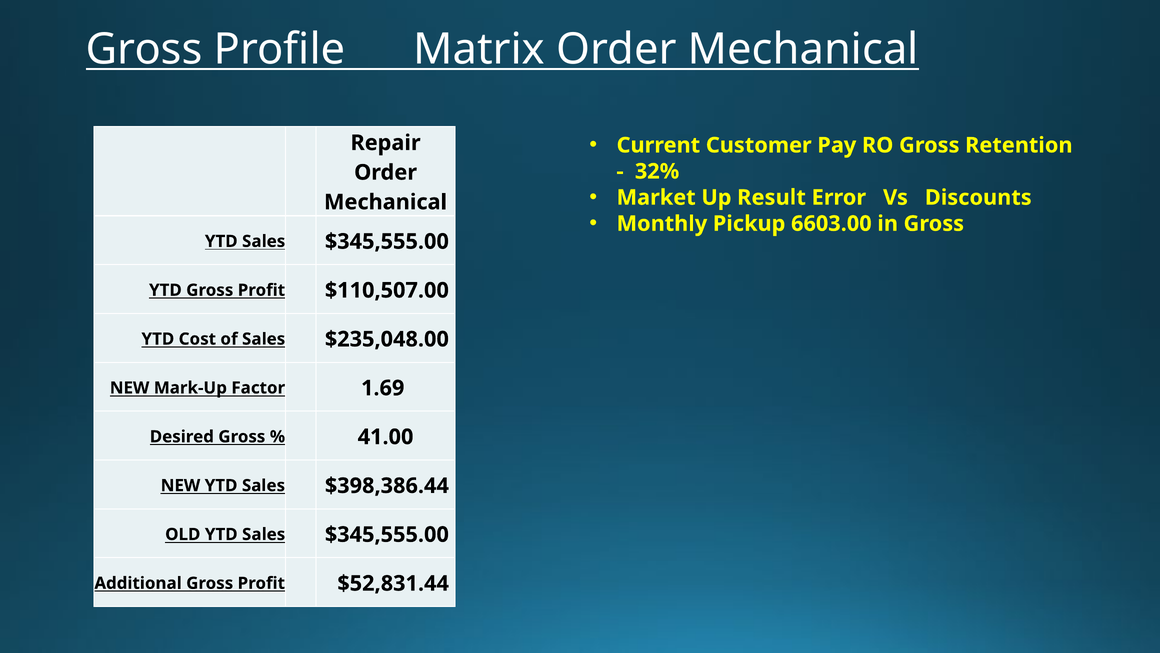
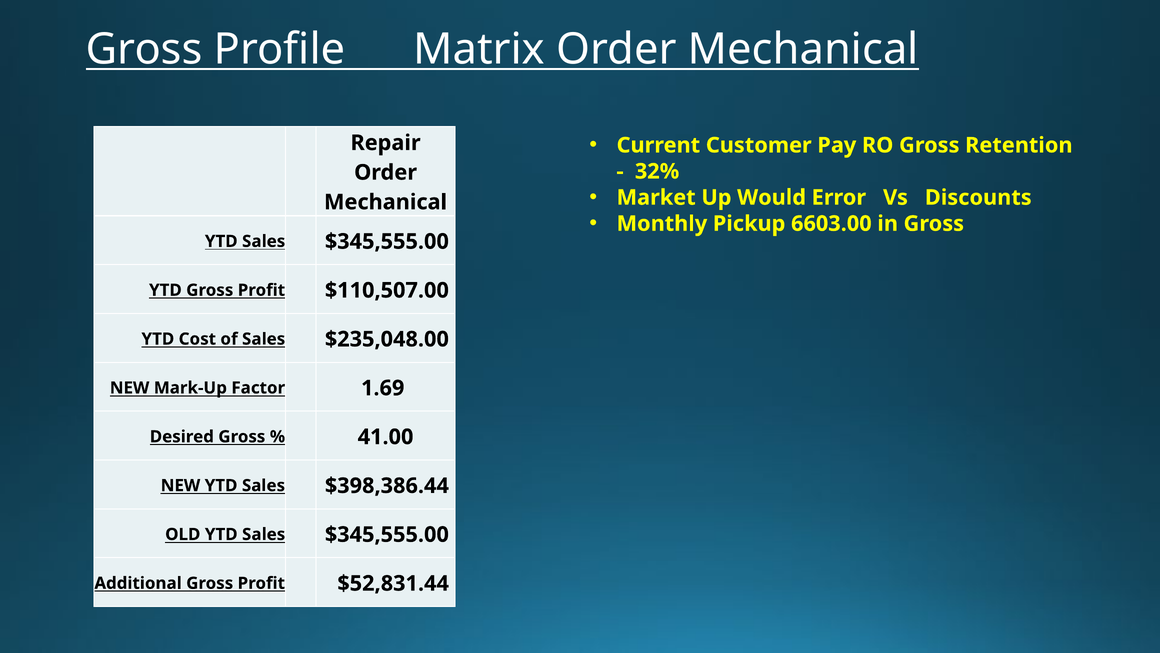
Result: Result -> Would (772, 197)
